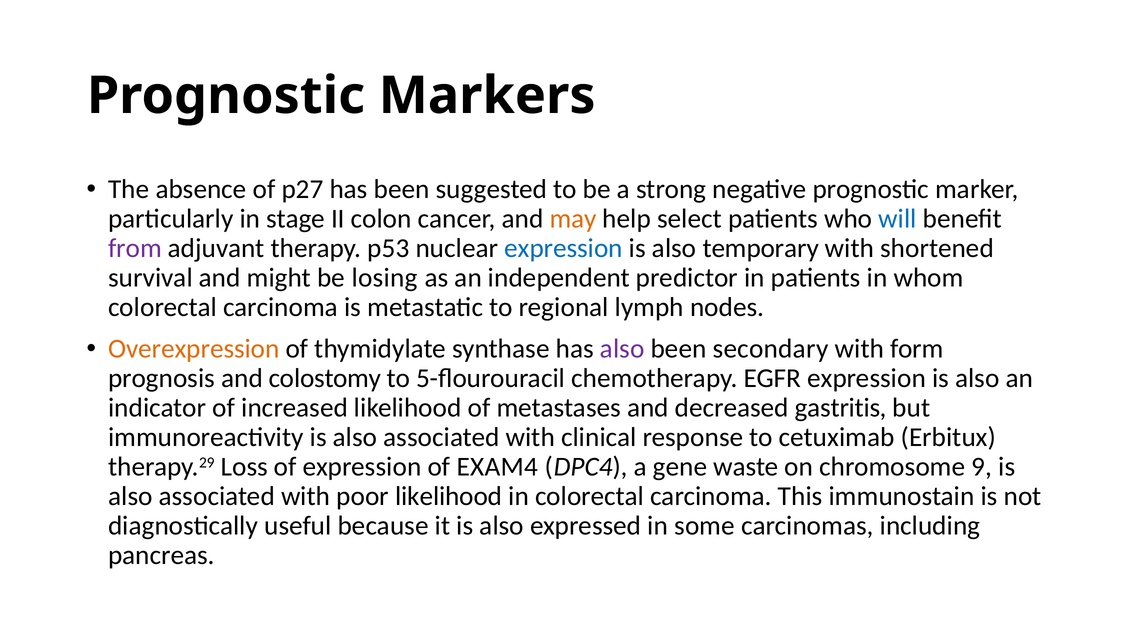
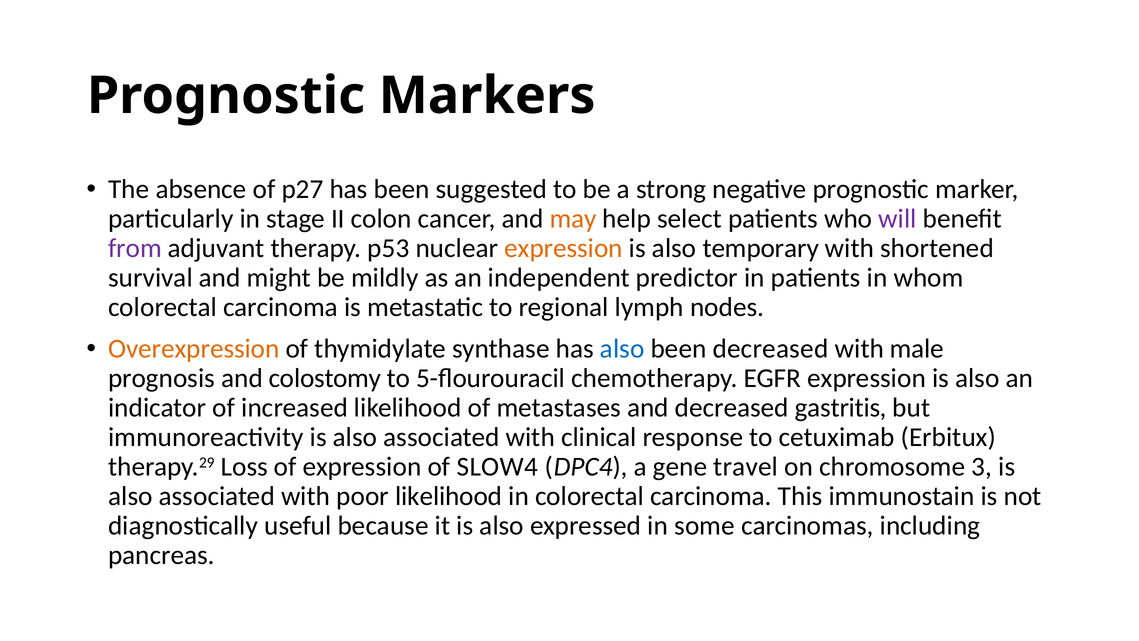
will colour: blue -> purple (898, 219)
expression colour: blue -> orange (564, 248)
losing: losing -> mildly (385, 278)
also colour: purple -> blue (622, 349)
been secondary: secondary -> decreased (771, 349)
form: form -> male (917, 349)
EXAM4: EXAM4 -> SLOW4 (497, 466)
waste: waste -> travel (746, 466)
9: 9 -> 3 (982, 466)
